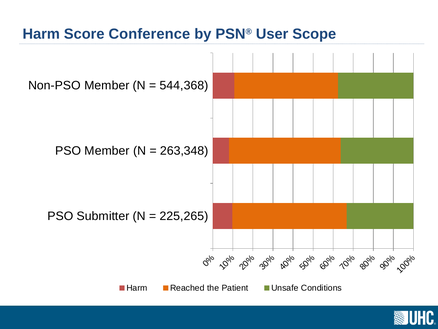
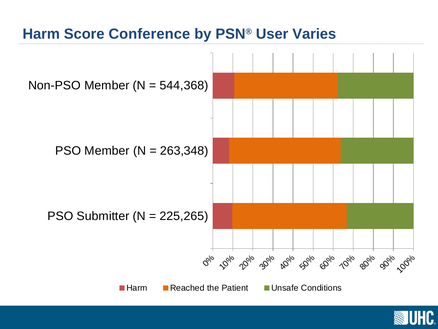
Scope: Scope -> Varies (314, 34)
